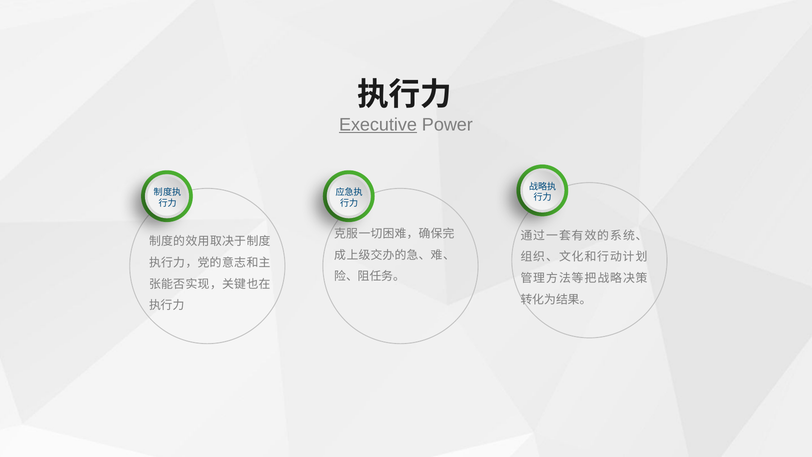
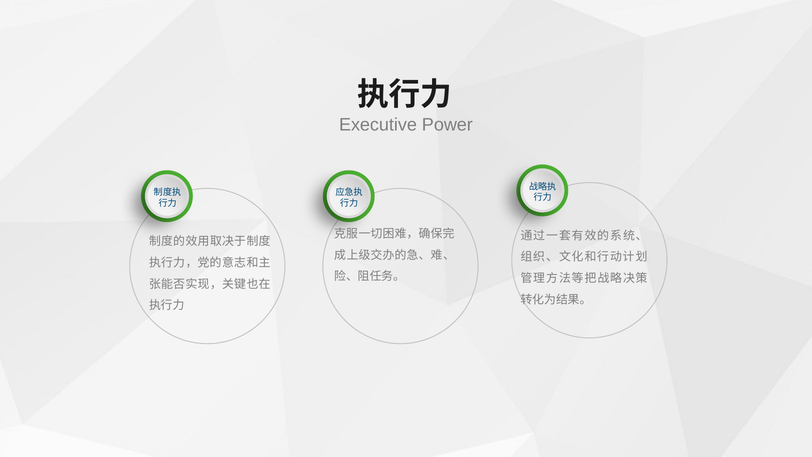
Executive underline: present -> none (378, 125)
